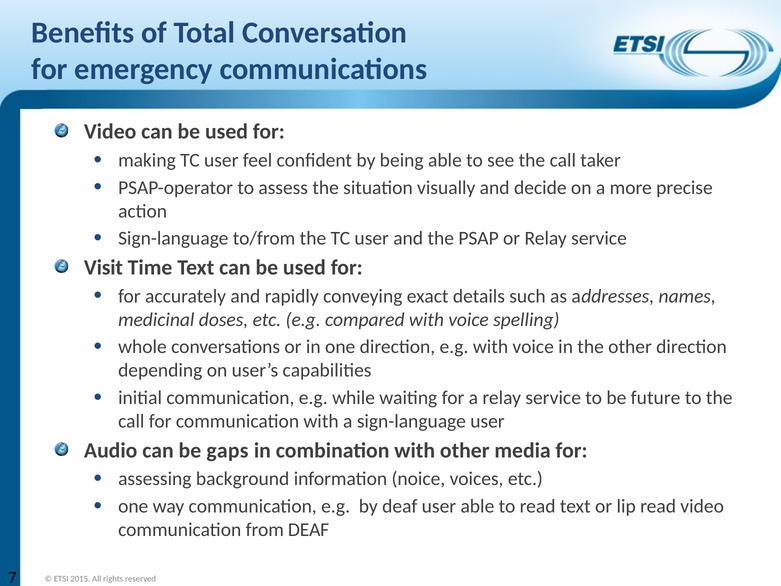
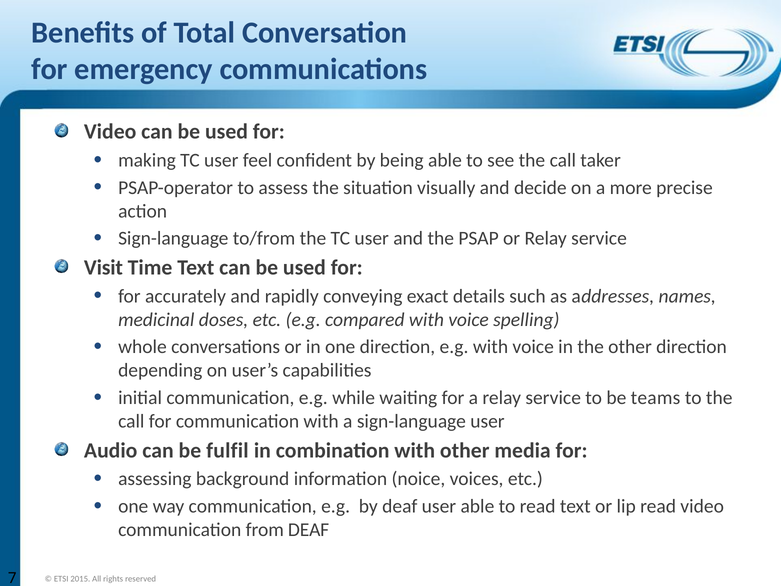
future: future -> teams (656, 398)
gaps: gaps -> fulfil (227, 450)
